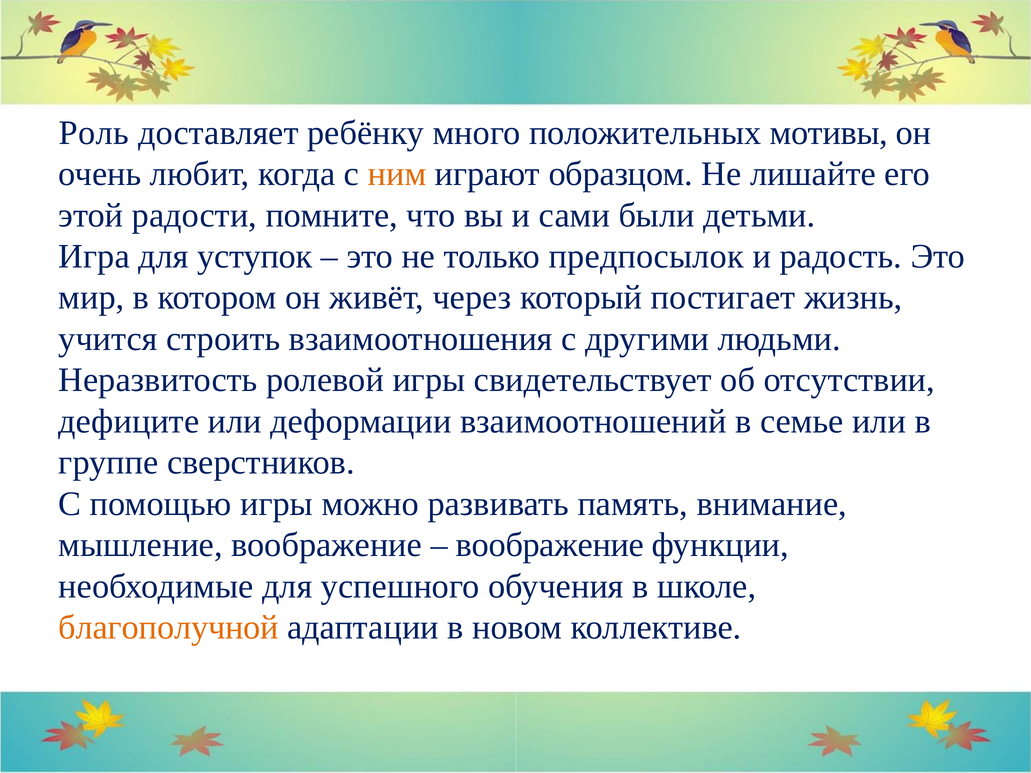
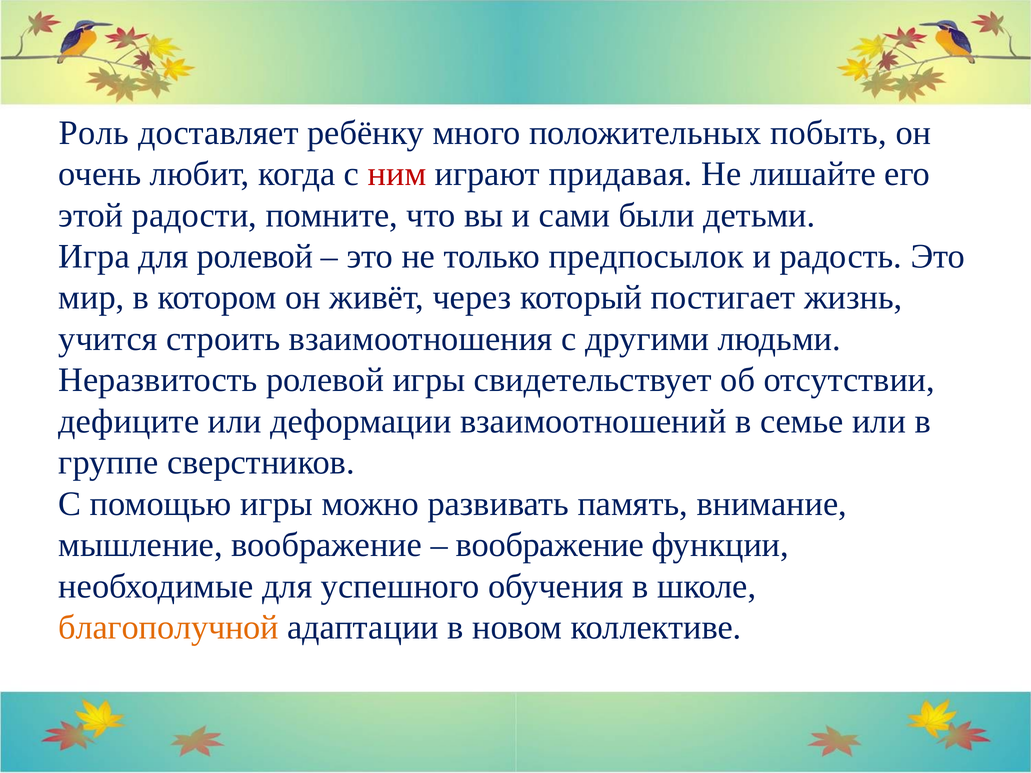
мотивы: мотивы -> побыть (828, 133)
ним colour: orange -> red (397, 174)
образцом: образцом -> придавая (621, 174)
для уступок: уступок -> ролевой (255, 257)
